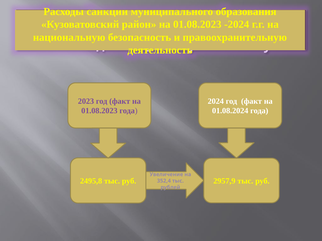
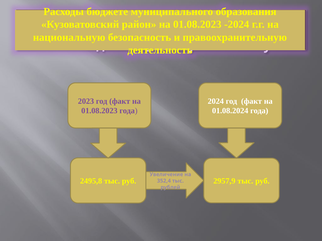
санкции: санкции -> бюджете (107, 12)
